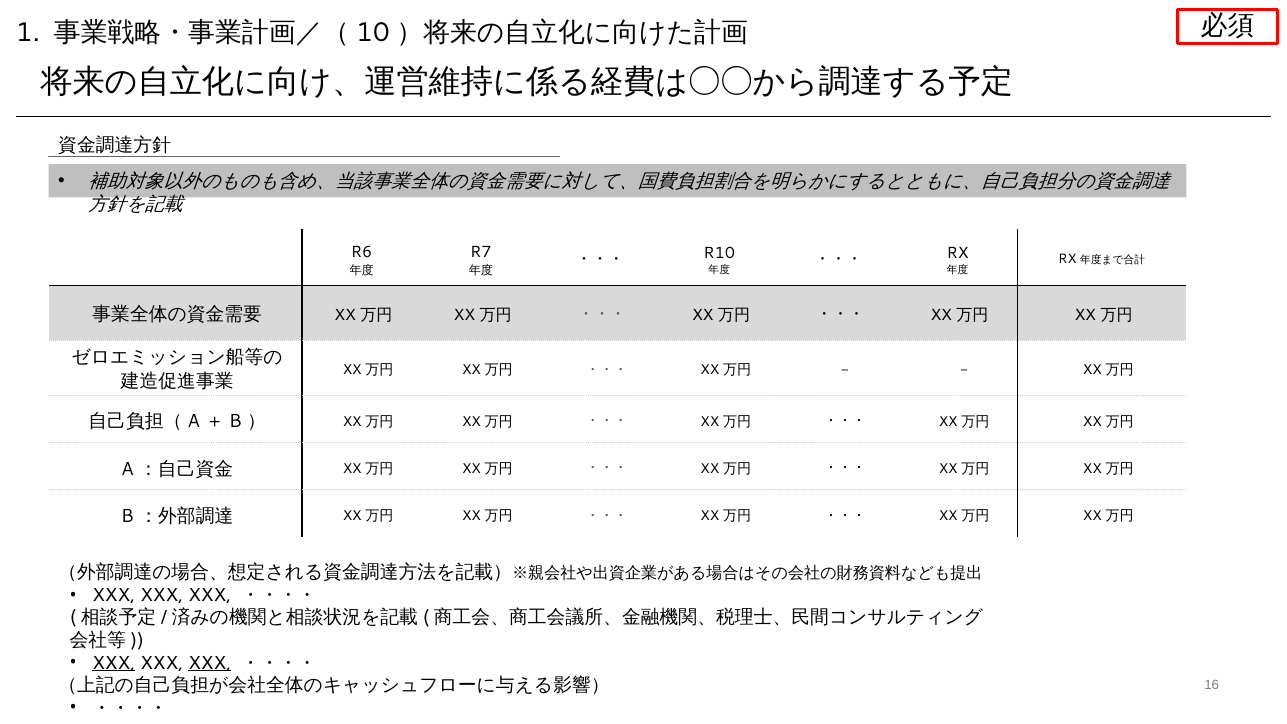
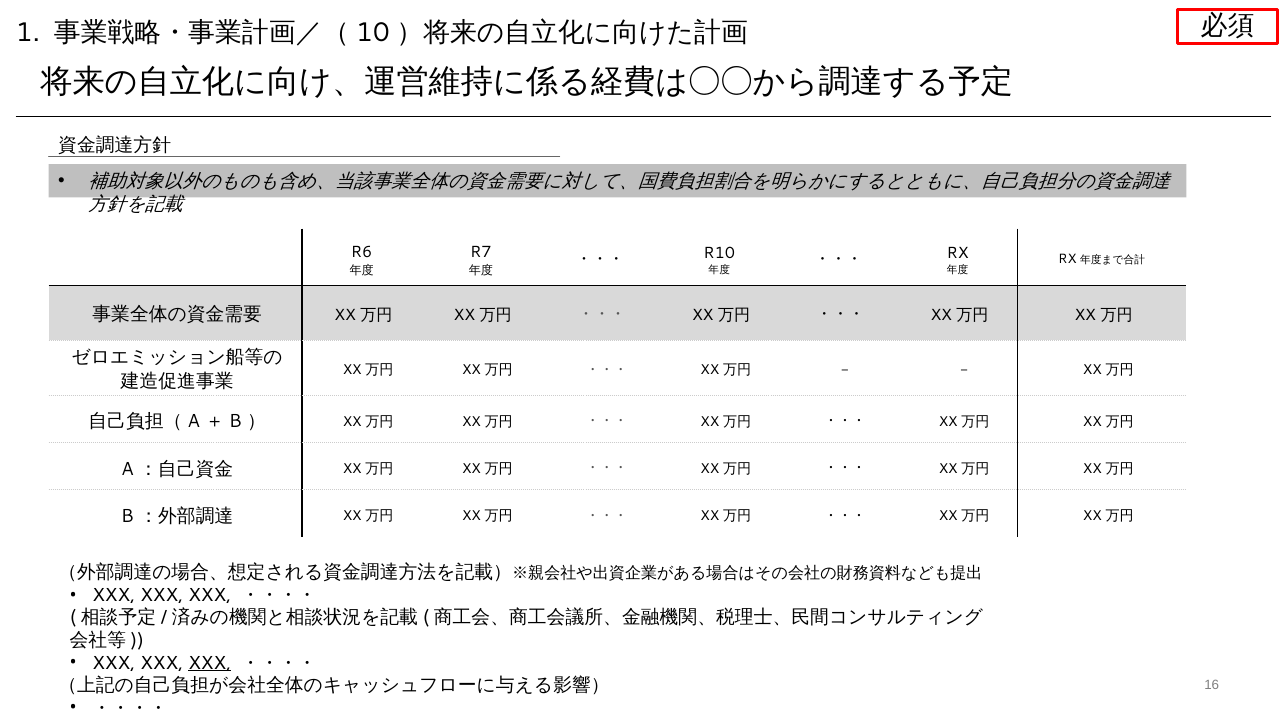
XXX underline: present -> none (114, 663)
